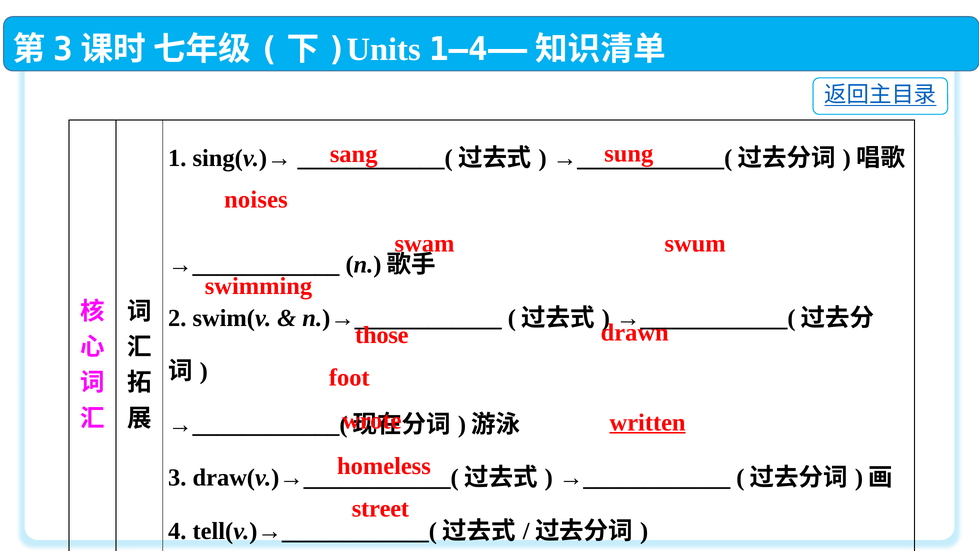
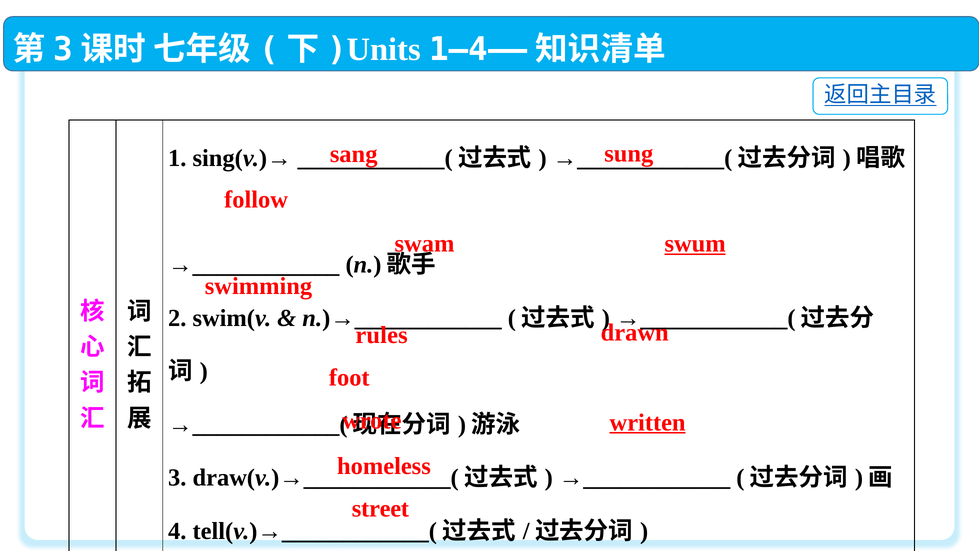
noises: noises -> follow (256, 200)
swum underline: none -> present (695, 243)
those: those -> rules (382, 335)
